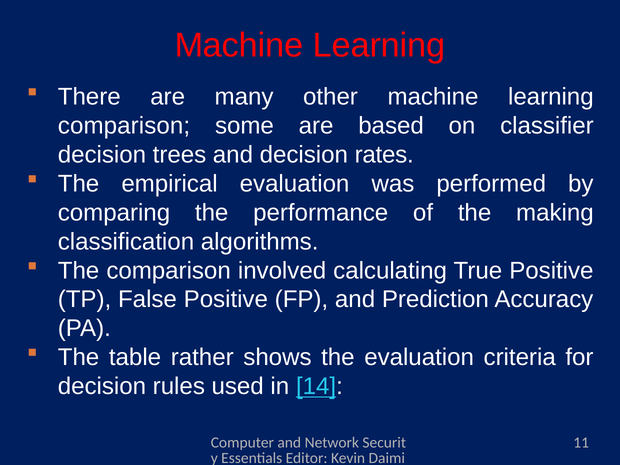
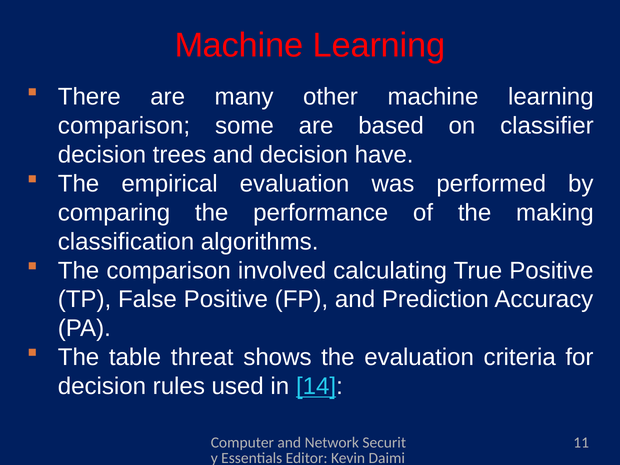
rates: rates -> have (384, 155)
rather: rather -> threat (202, 357)
